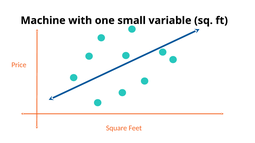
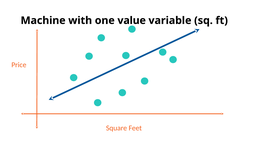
small: small -> value (132, 21)
